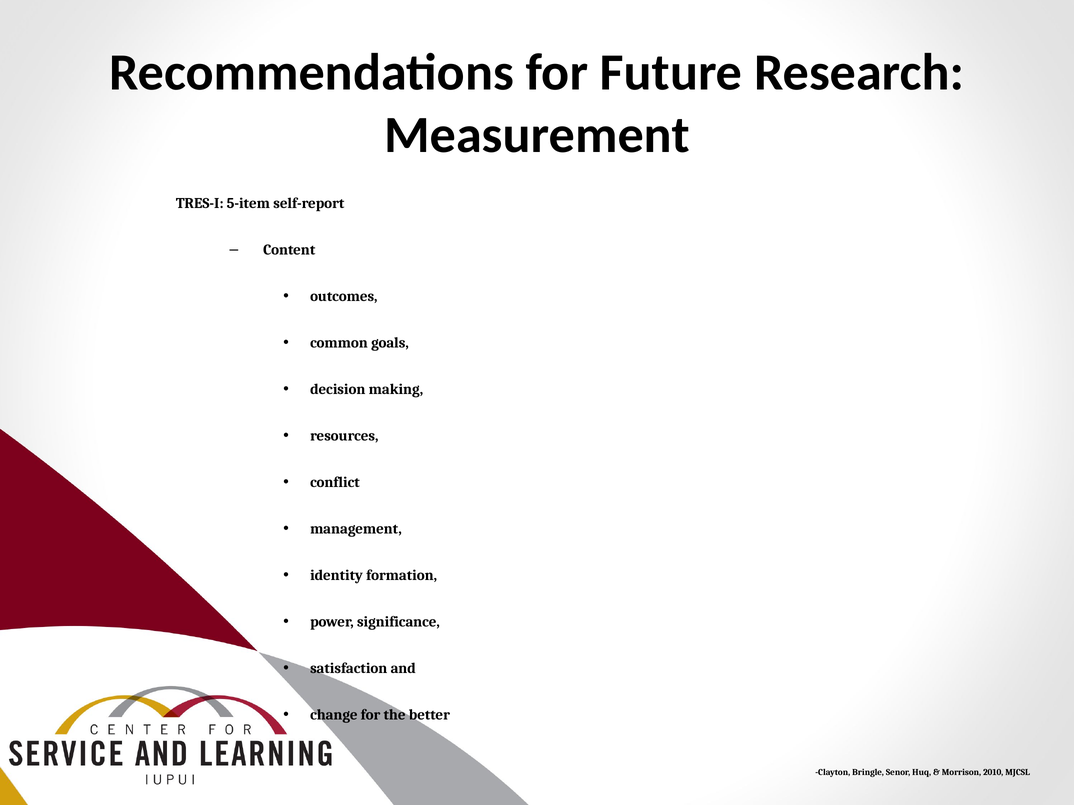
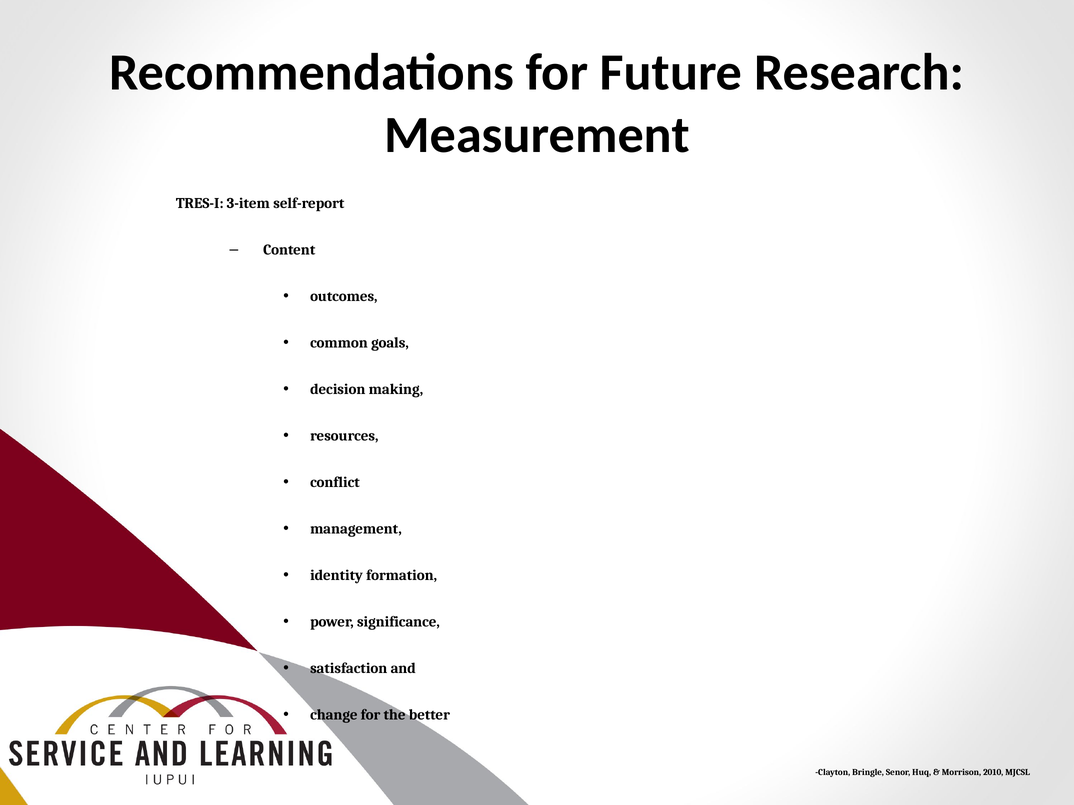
5-item: 5-item -> 3-item (248, 203)
